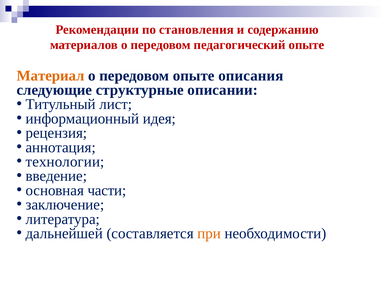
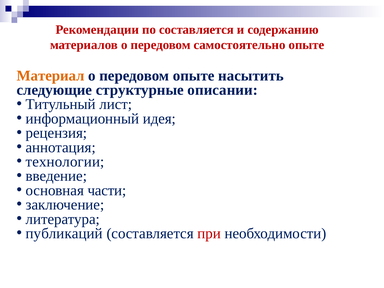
по становления: становления -> составляется (197, 30)
педагогический: педагогический -> самостоятельно (240, 45)
описания: описания -> насытить (251, 76)
дальнейшей: дальнейшей -> публикаций (64, 233)
при colour: orange -> red (209, 233)
